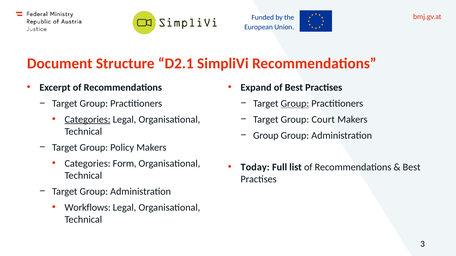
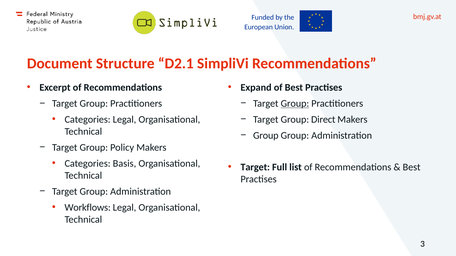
Categories underline: present -> none (88, 120)
Court: Court -> Direct (323, 120)
Form: Form -> Basis (124, 164)
Today: Today -> Target (255, 168)
